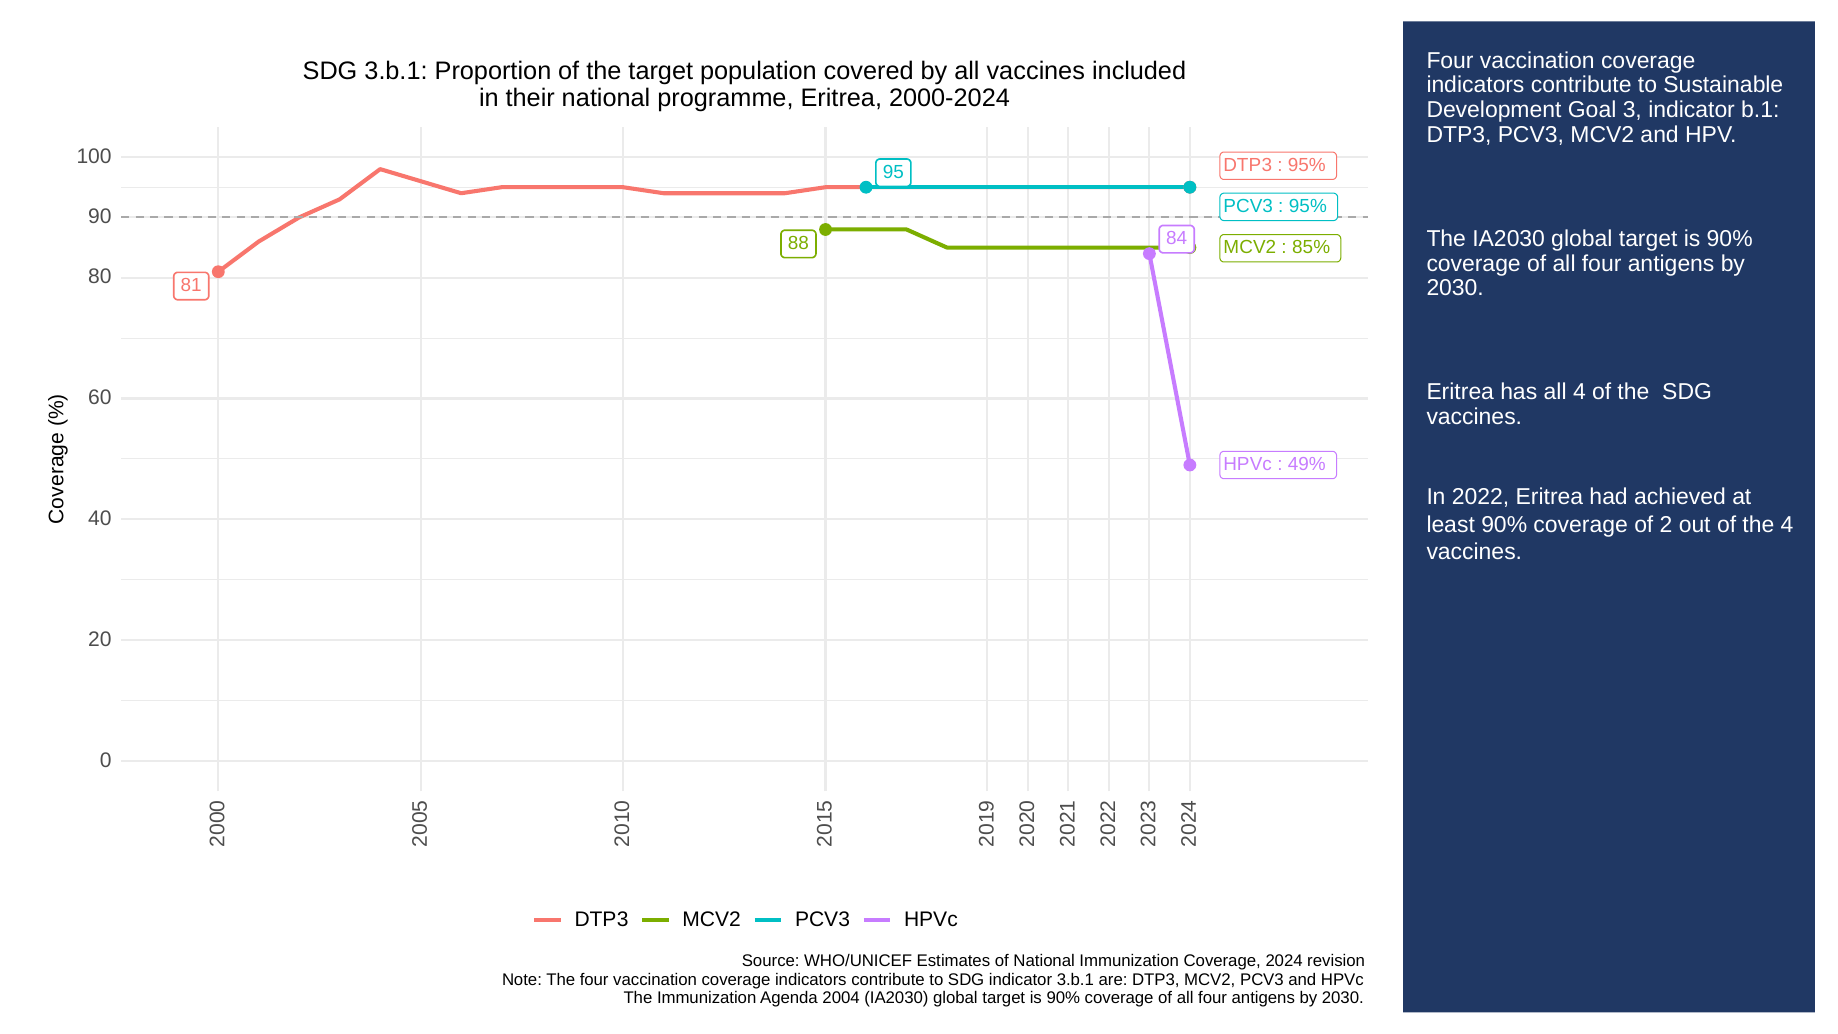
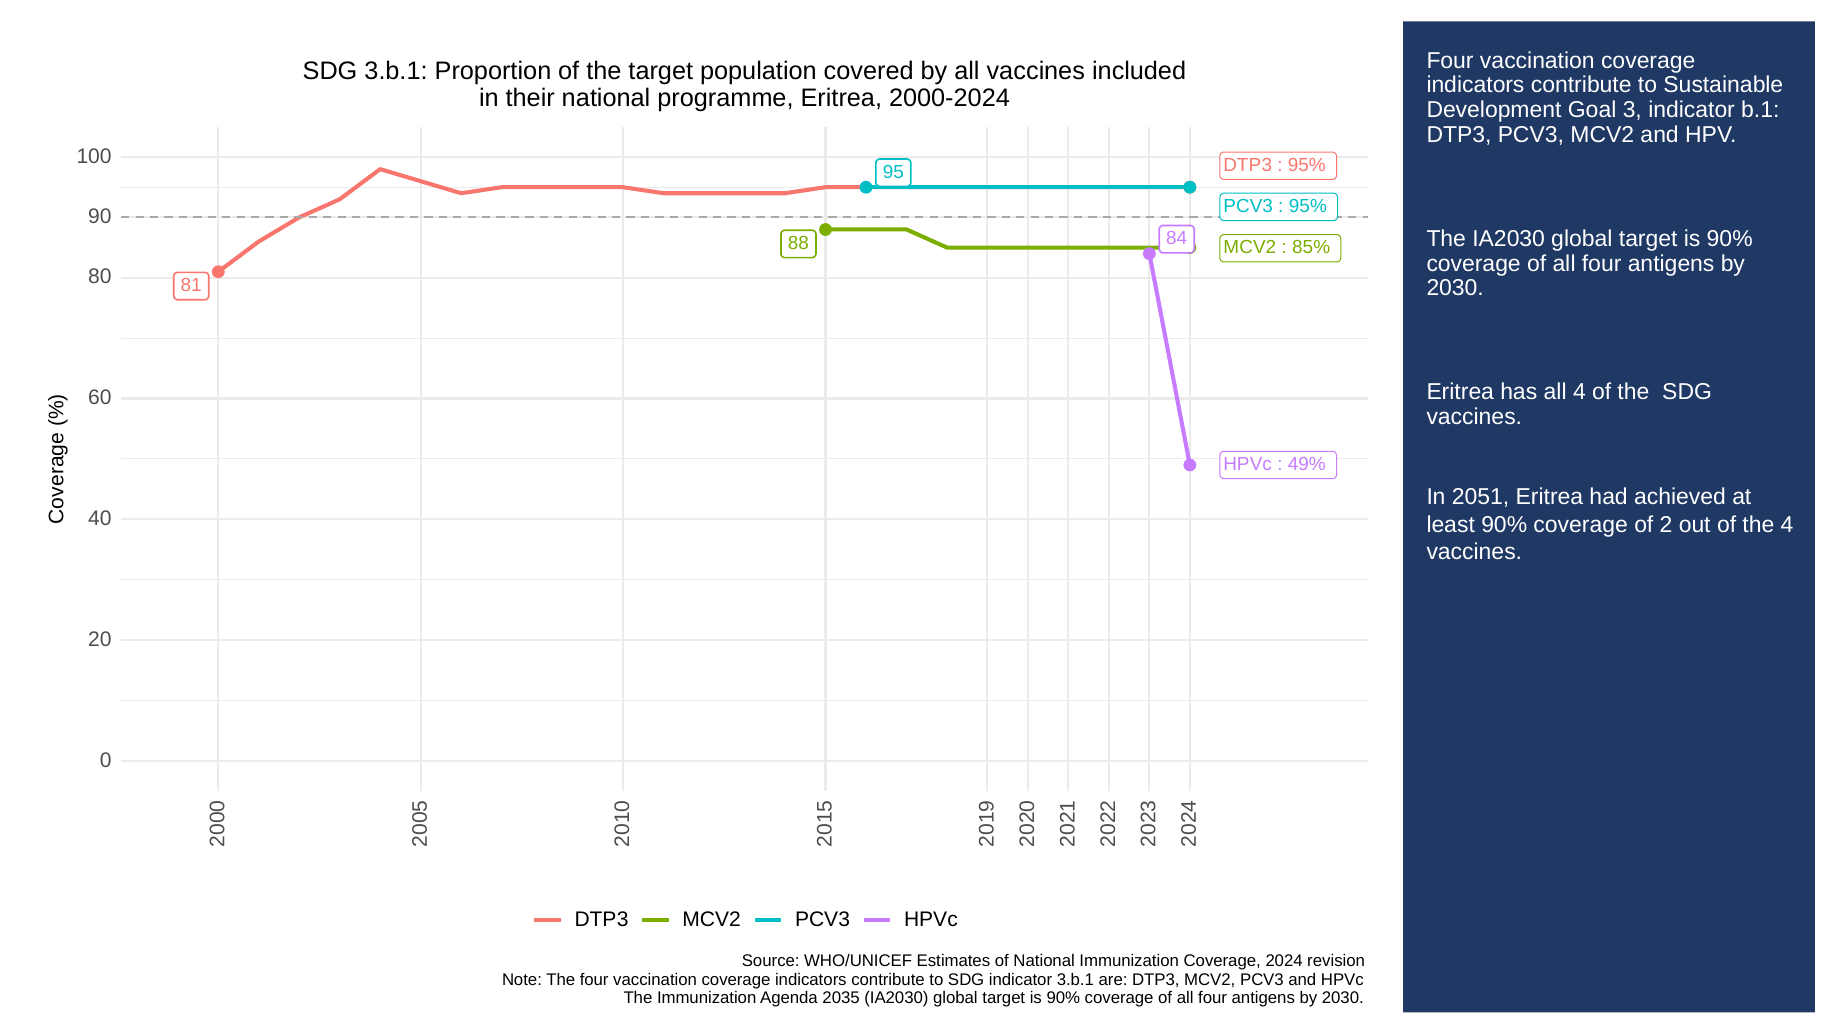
2022: 2022 -> 2051 (1481, 497)
2004: 2004 -> 2035 (841, 998)
